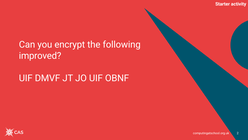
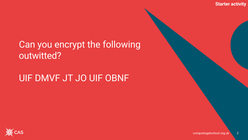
improved: improved -> outwitted (40, 56)
